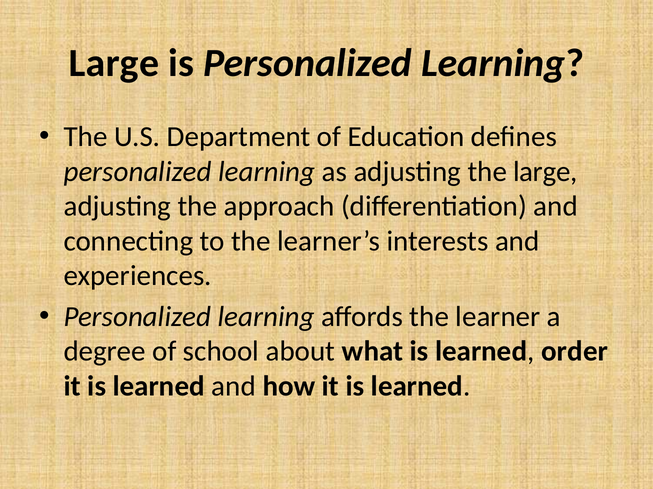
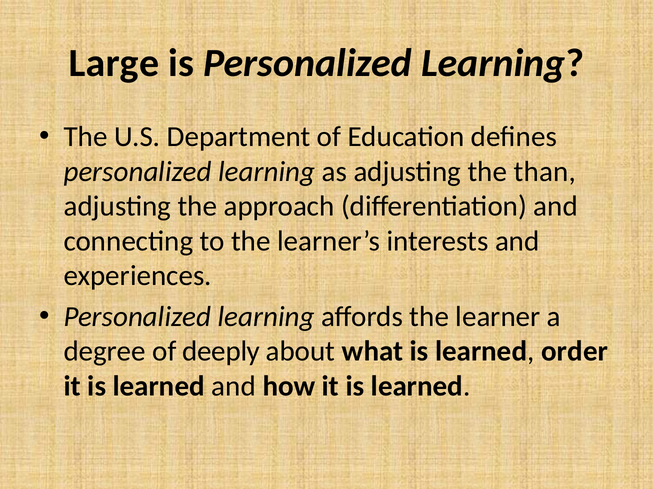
the large: large -> than (545, 172)
school: school -> deeply (221, 352)
